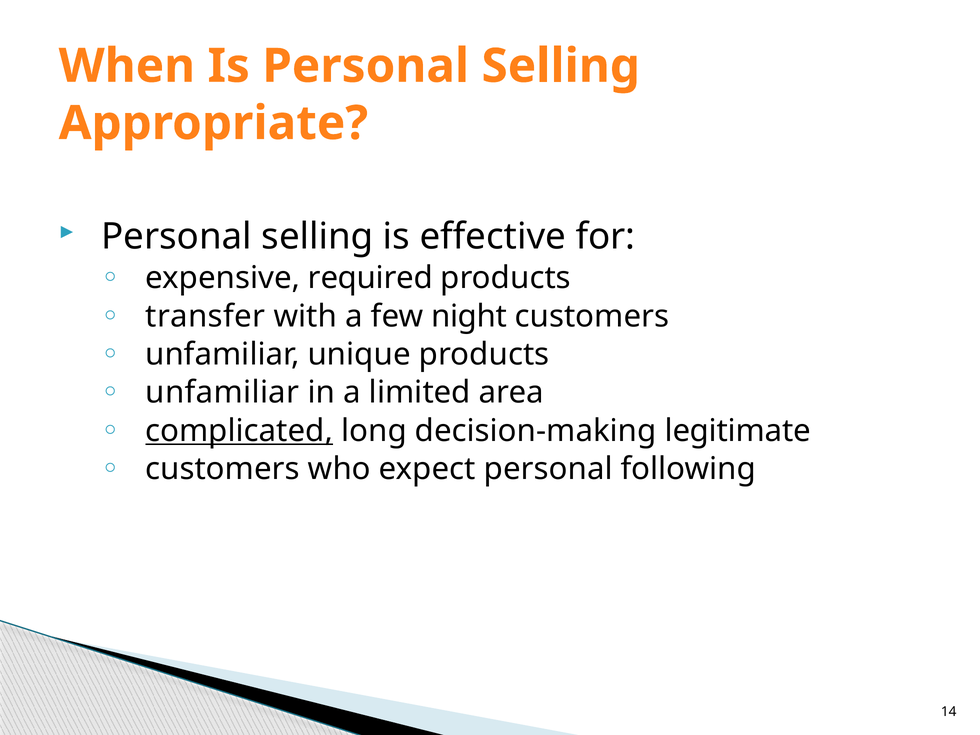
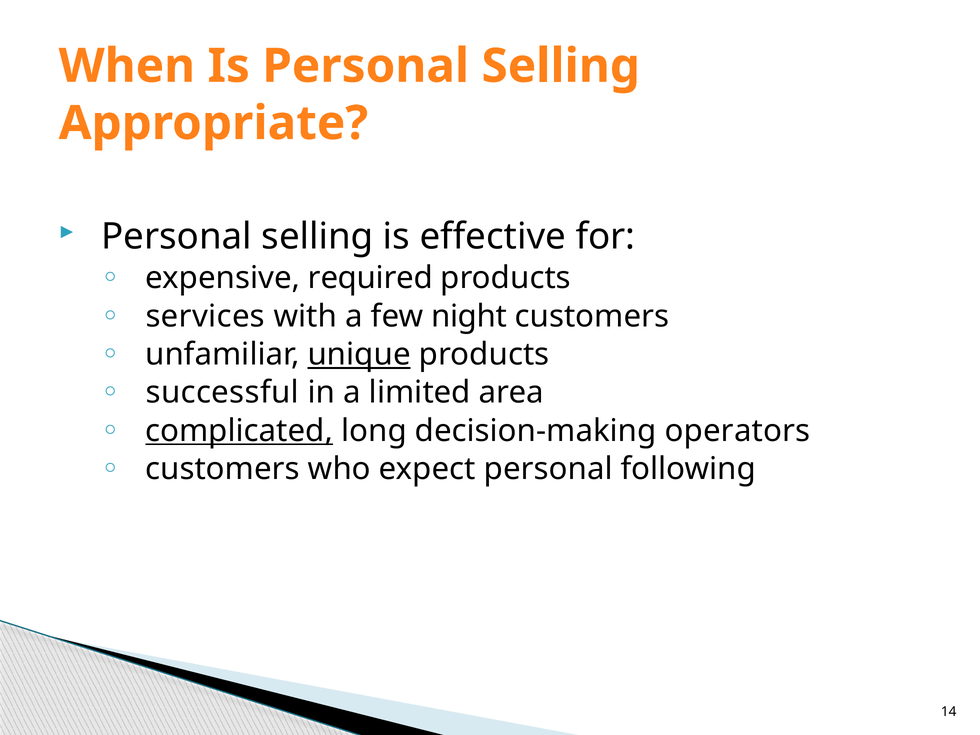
transfer: transfer -> services (205, 316)
unique underline: none -> present (359, 354)
unfamiliar: unfamiliar -> successful (222, 393)
legitimate: legitimate -> operators (738, 431)
